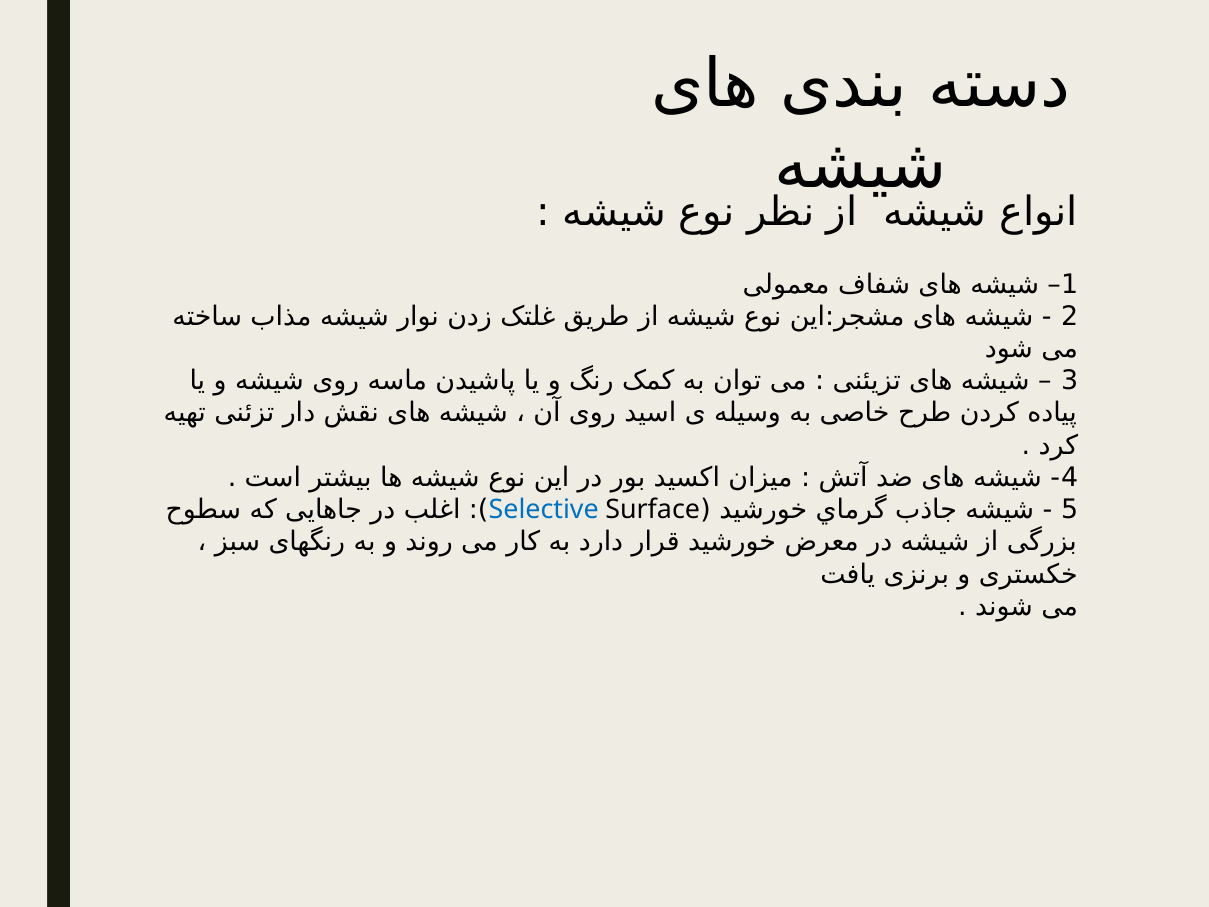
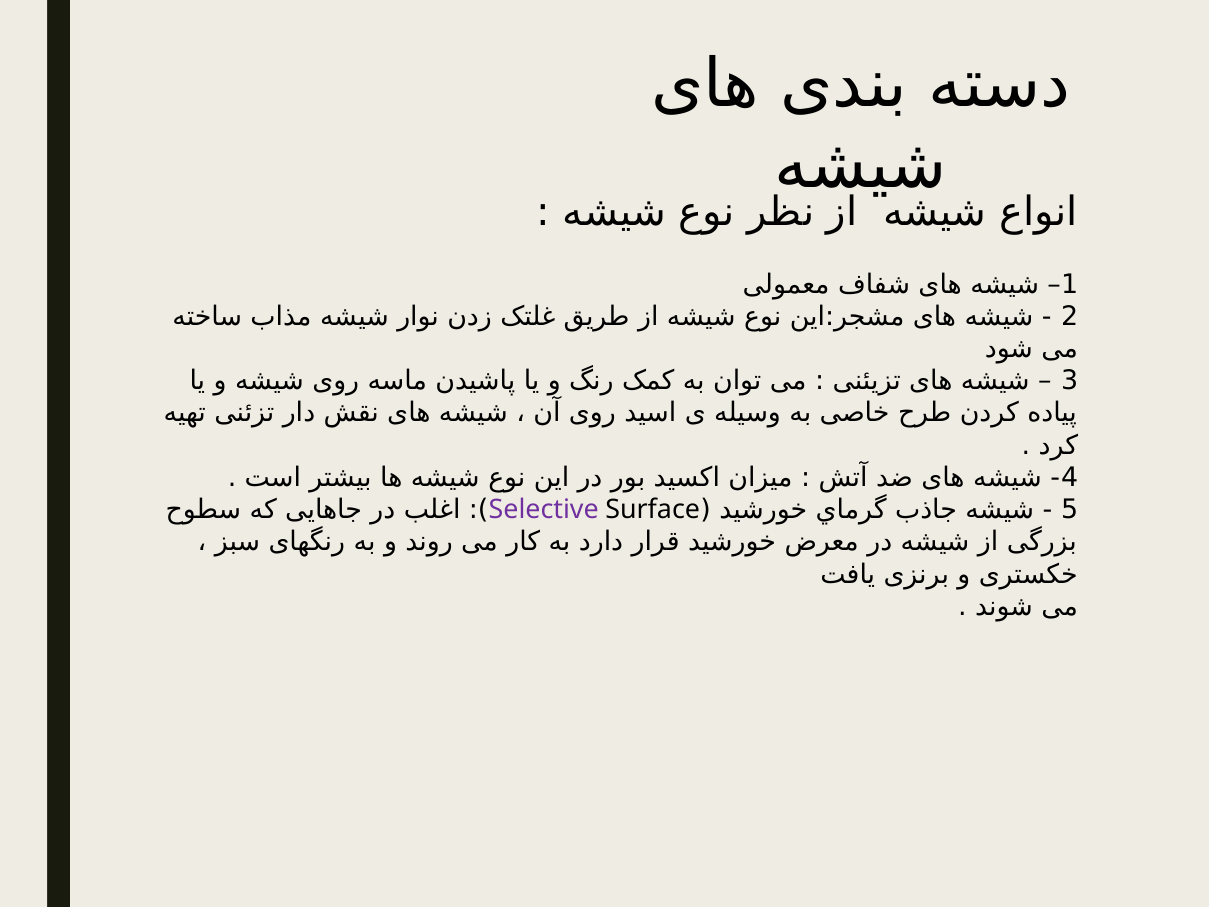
Selective colour: blue -> purple (544, 510)
